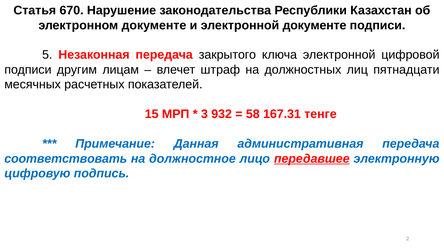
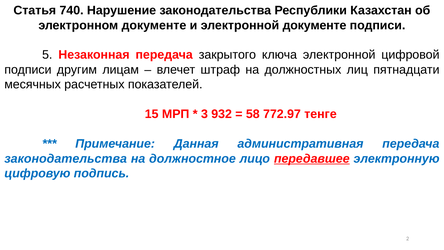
670: 670 -> 740 (72, 10)
167.31: 167.31 -> 772.97 (282, 114)
соответствовать: соответствовать -> законодательства (66, 158)
